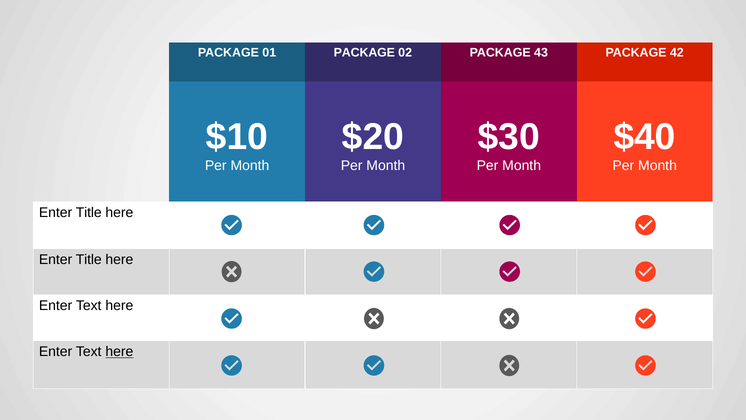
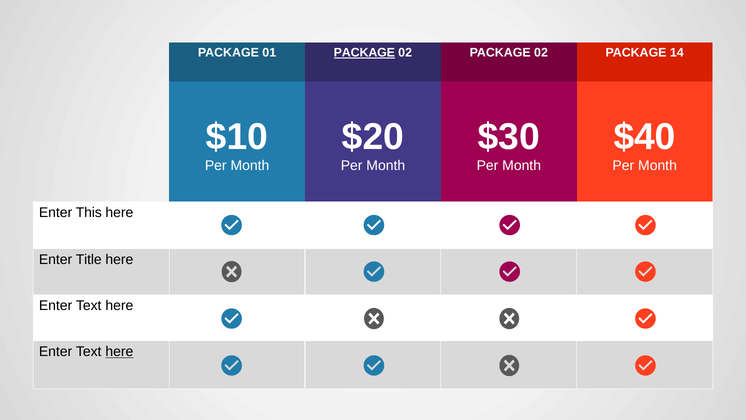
PACKAGE underline: none -> present (364, 53)
02 PACKAGE 43: 43 -> 02 (541, 53)
42: 42 -> 14 (677, 53)
Title: Title -> This (89, 212)
